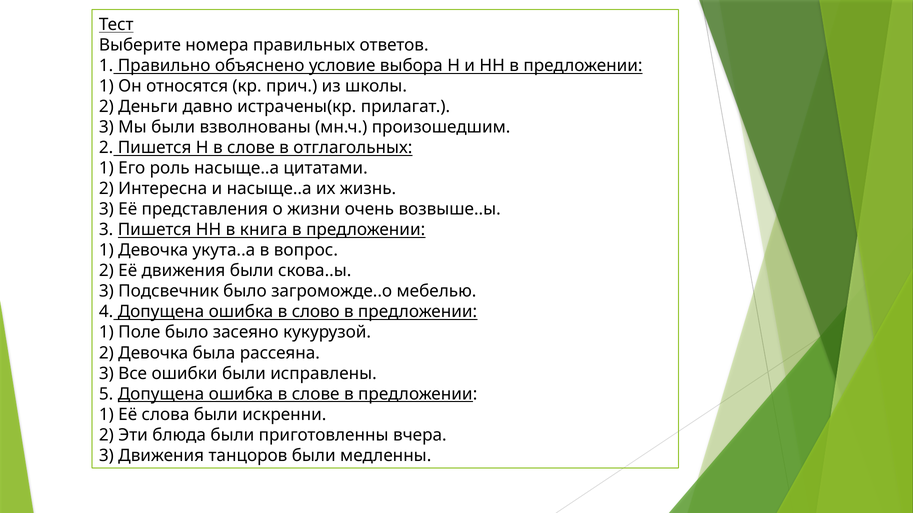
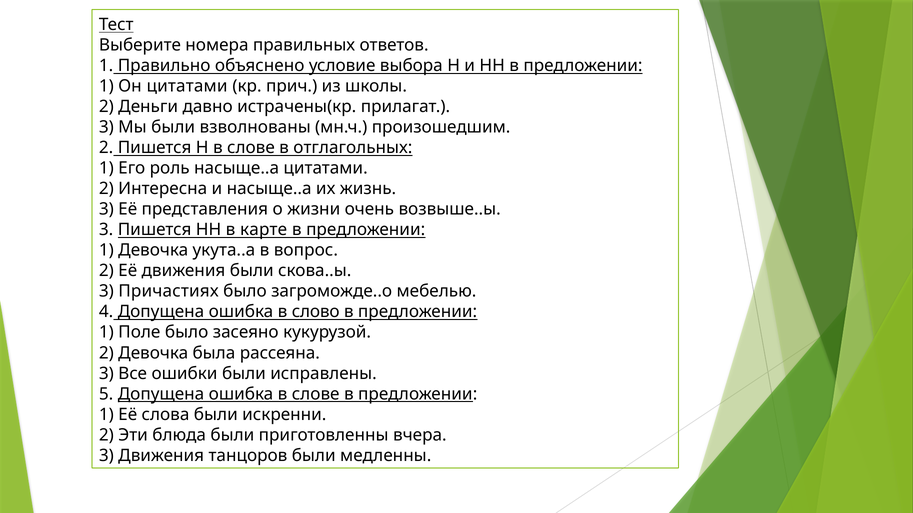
Он относятся: относятся -> цитатами (187, 86)
книга: книга -> карте (264, 230)
Подсвечник: Подсвечник -> Причастиях (168, 292)
